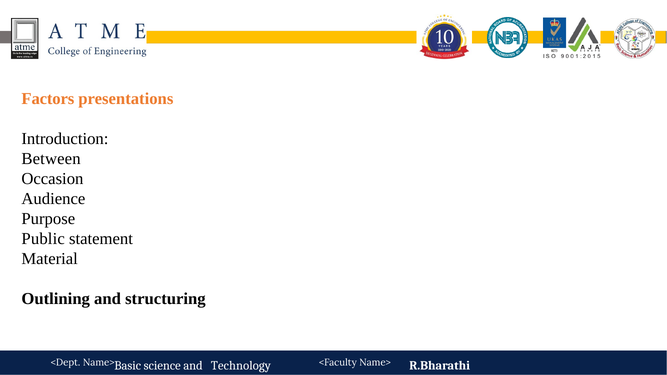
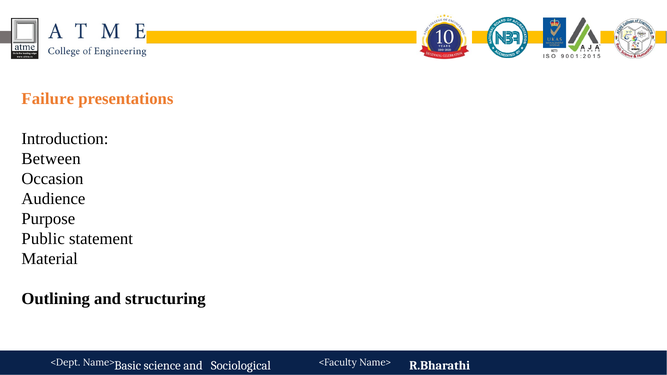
Factors: Factors -> Failure (48, 99)
Technology: Technology -> Sociological (241, 366)
